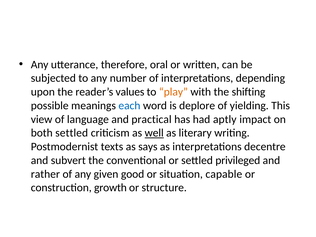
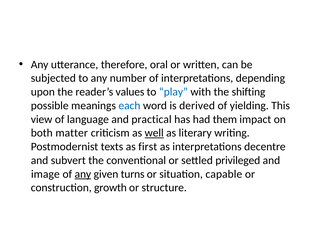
play colour: orange -> blue (173, 92)
deplore: deplore -> derived (197, 106)
aptly: aptly -> them (225, 119)
both settled: settled -> matter (72, 133)
says: says -> first (148, 147)
rather: rather -> image (45, 174)
any underline: none -> present (83, 174)
good: good -> turns (133, 174)
